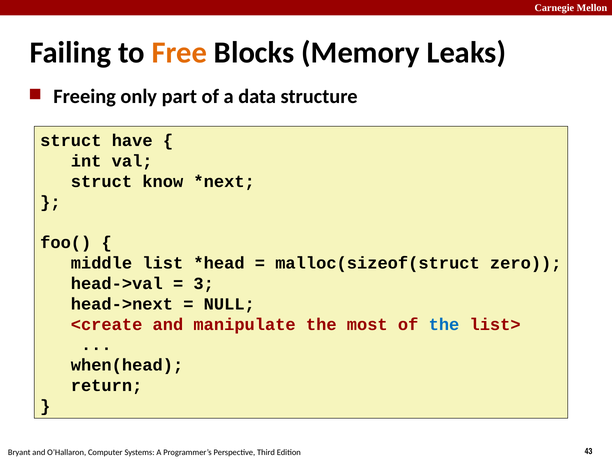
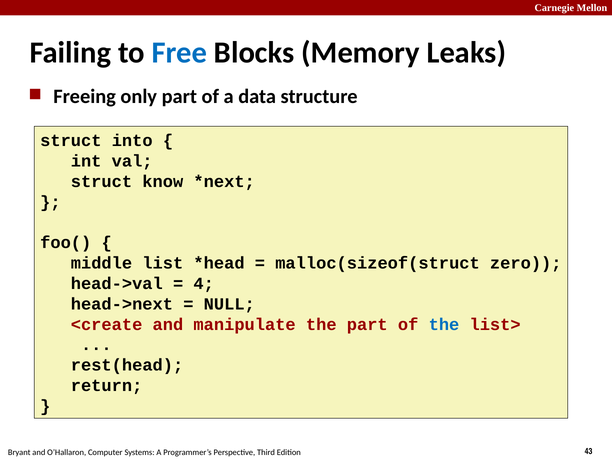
Free colour: orange -> blue (179, 52)
have: have -> into (132, 141)
3: 3 -> 4 (204, 284)
the most: most -> part (367, 324)
when(head: when(head -> rest(head (127, 365)
